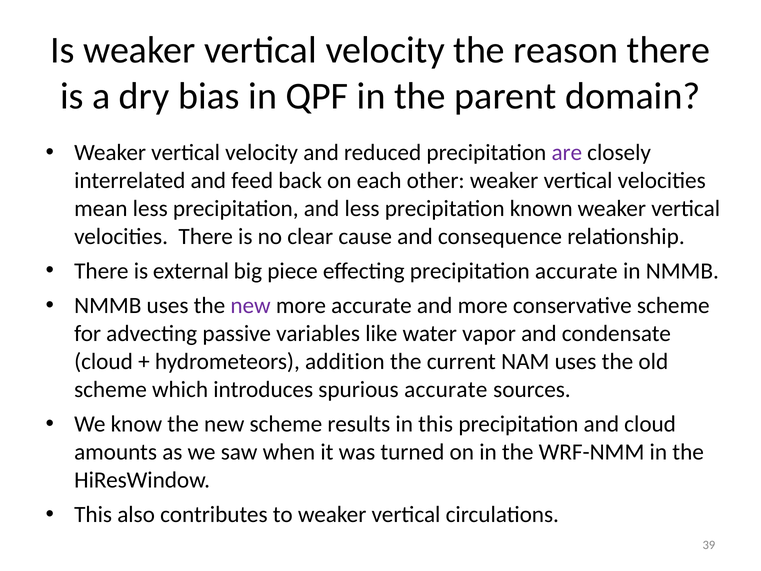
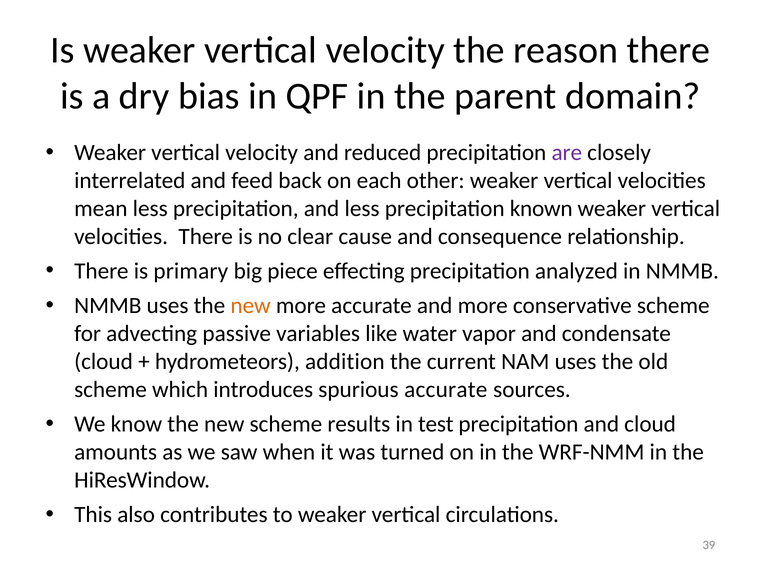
external: external -> primary (191, 271)
precipitation accurate: accurate -> analyzed (576, 271)
new colour: purple -> orange (251, 306)
in this: this -> test (436, 424)
